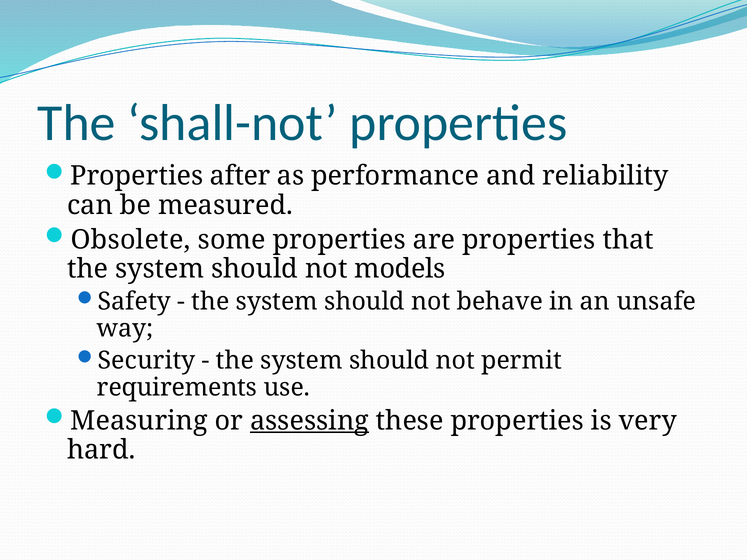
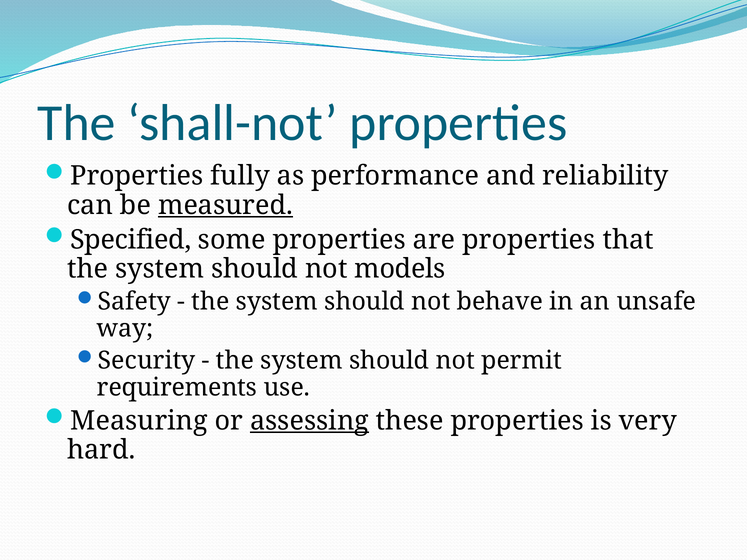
after: after -> fully (240, 176)
measured underline: none -> present (225, 205)
Obsolete: Obsolete -> Specified (131, 240)
